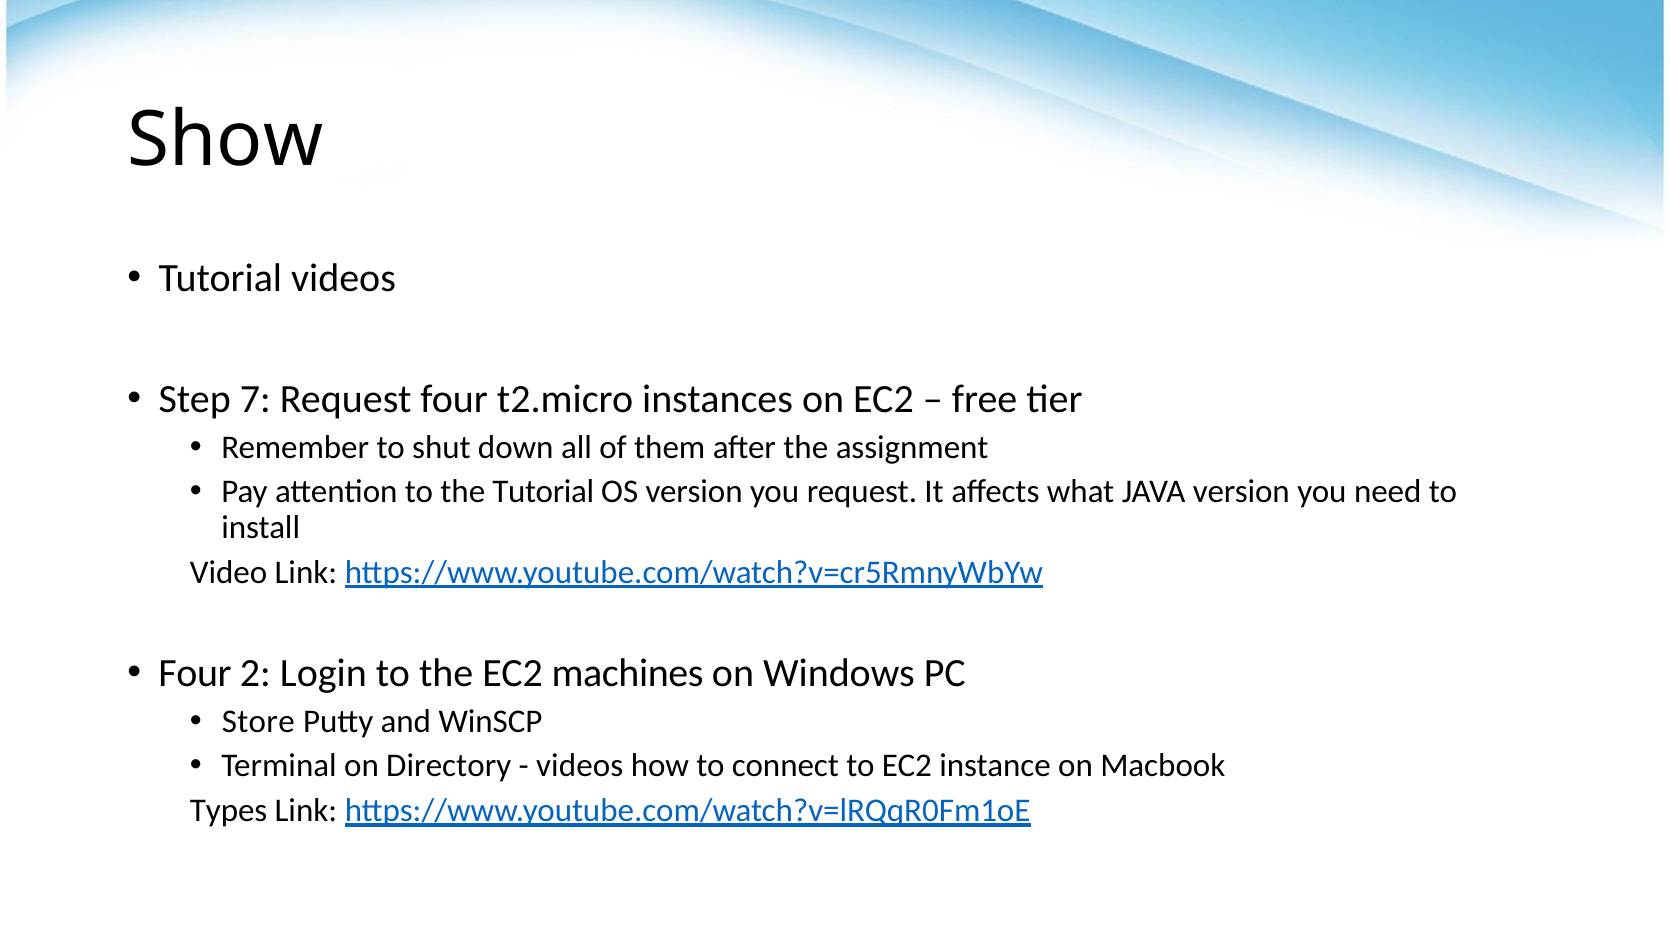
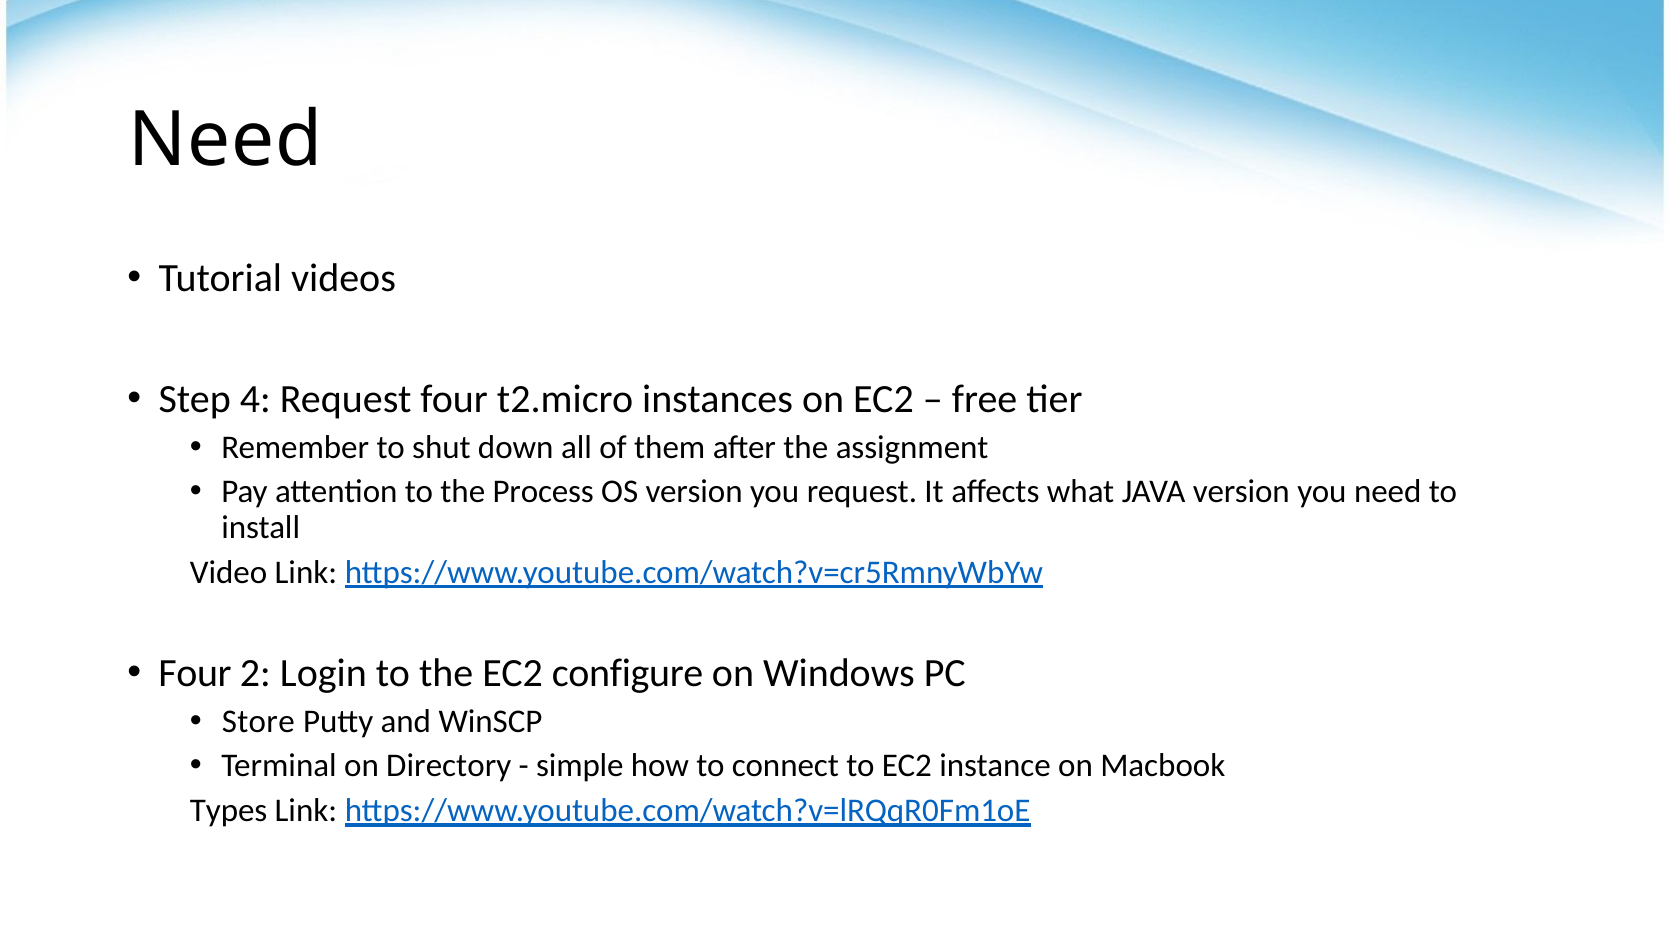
Show: Show -> Need (225, 140)
7: 7 -> 4 (255, 399)
the Tutorial: Tutorial -> Process (543, 491)
machines: machines -> configure (628, 673)
videos: videos -> simple (580, 766)
